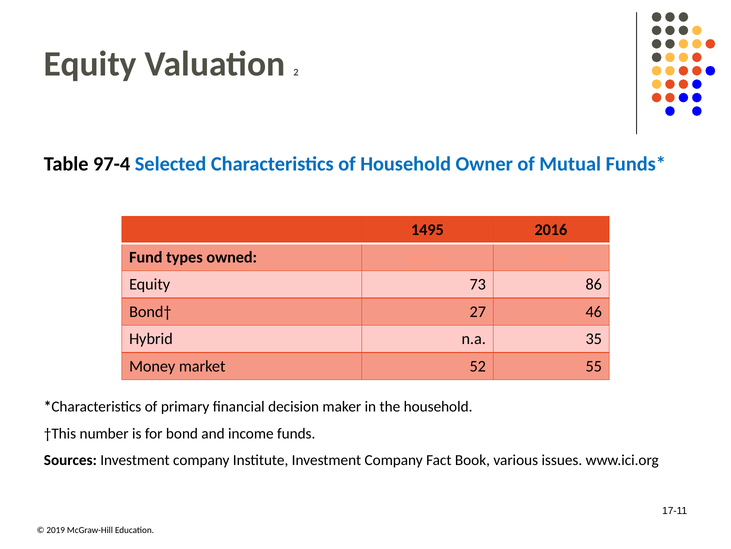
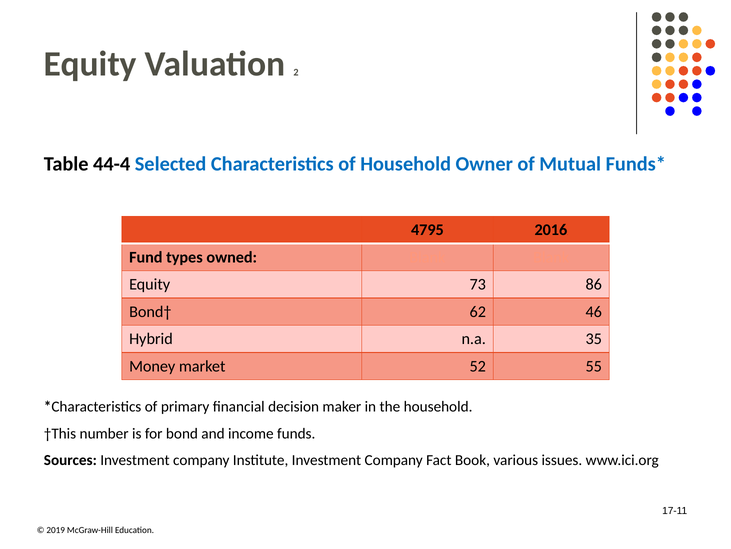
97-4: 97-4 -> 44-4 (112, 164)
14: 14 -> 47 (419, 230)
27: 27 -> 62 (478, 311)
